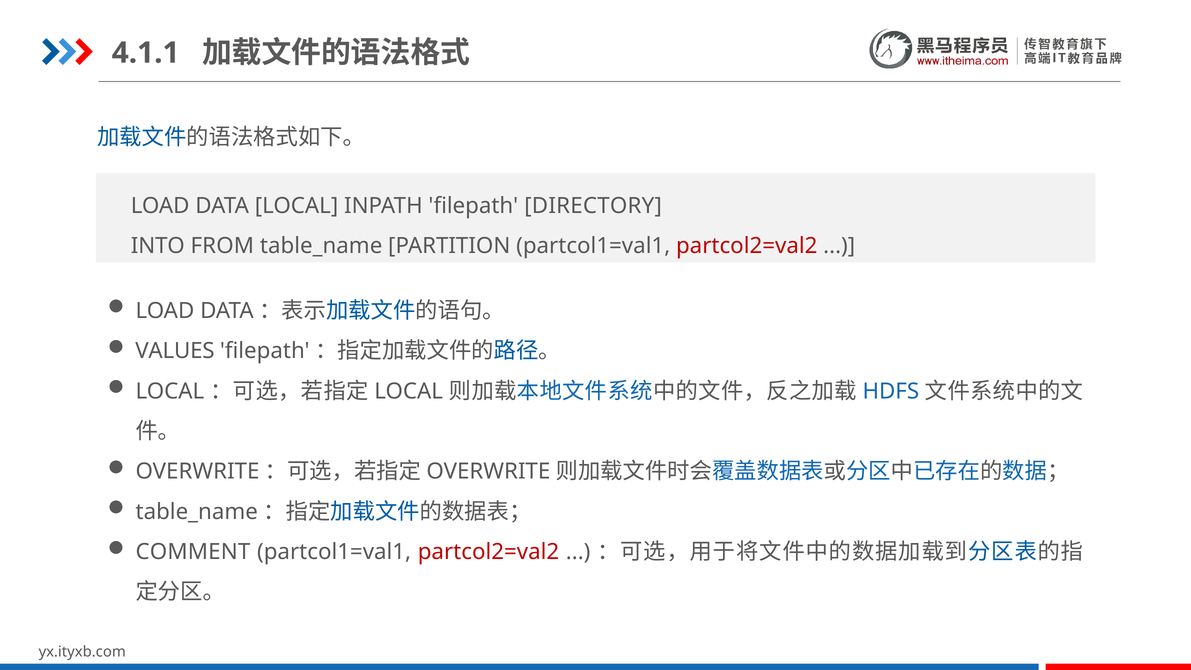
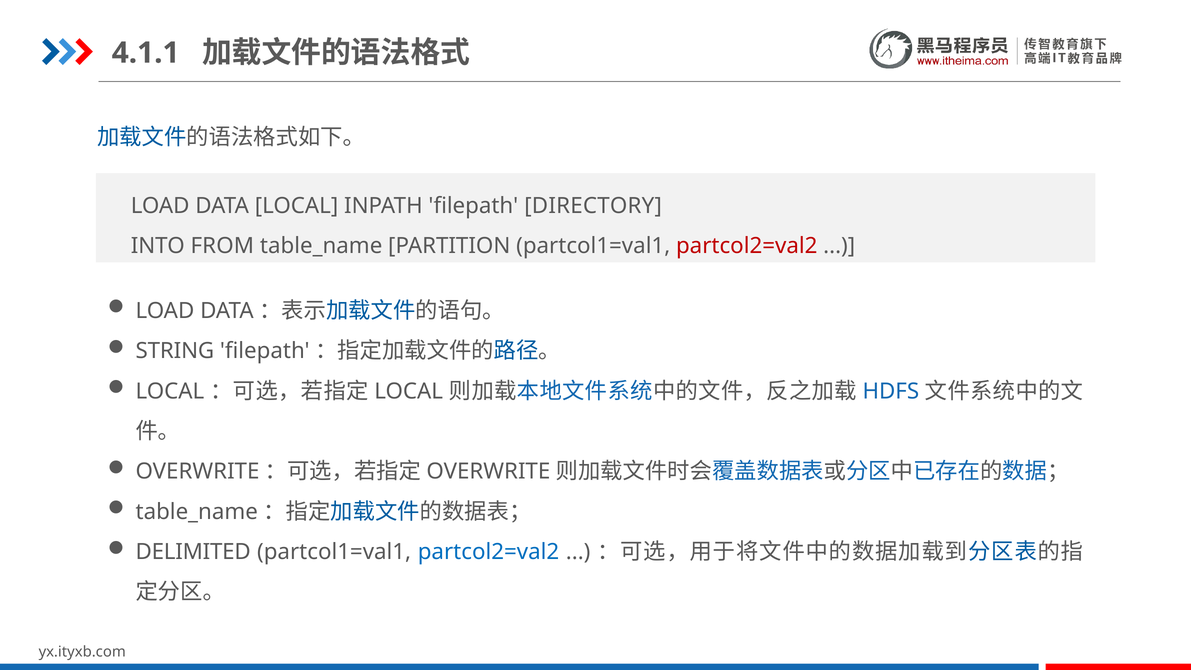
VALUES: VALUES -> STRING (175, 351)
COMMENT: COMMENT -> DELIMITED (193, 552)
partcol2=val2 colour: red -> blue (488, 552)
